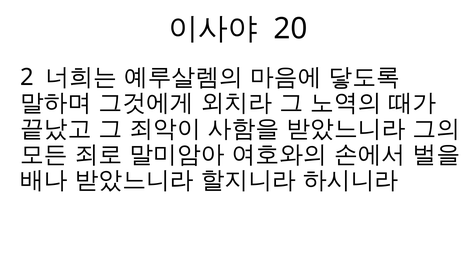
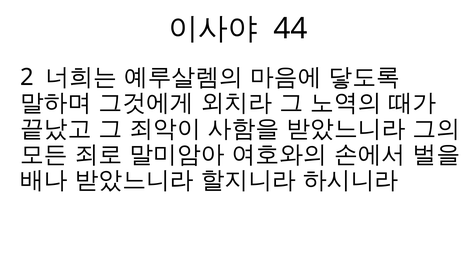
20: 20 -> 44 (291, 29)
